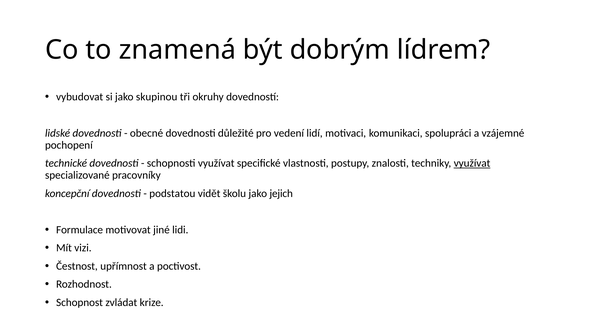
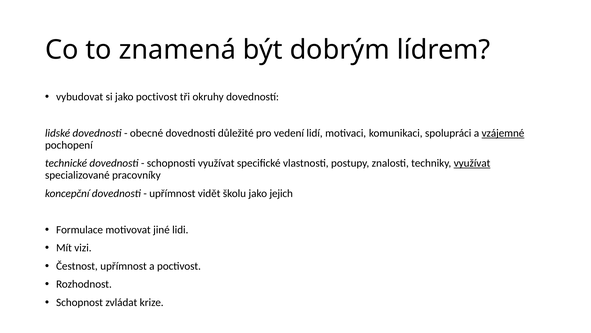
jako skupinou: skupinou -> poctivost (157, 97)
vzájemné underline: none -> present (503, 133)
podstatou: podstatou -> upřímnost (172, 193)
